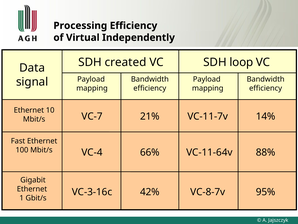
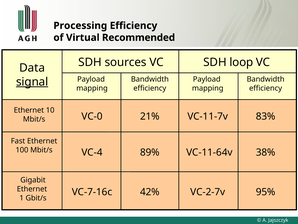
Independently: Independently -> Recommended (139, 38)
created: created -> sources (126, 62)
signal underline: none -> present (32, 82)
VC-7: VC-7 -> VC-0 (92, 116)
14%: 14% -> 83% (266, 116)
66%: 66% -> 89% (150, 152)
88%: 88% -> 38% (266, 152)
VC-3-16c: VC-3-16c -> VC-7-16c (92, 192)
VC-8-7v: VC-8-7v -> VC-2-7v (208, 192)
